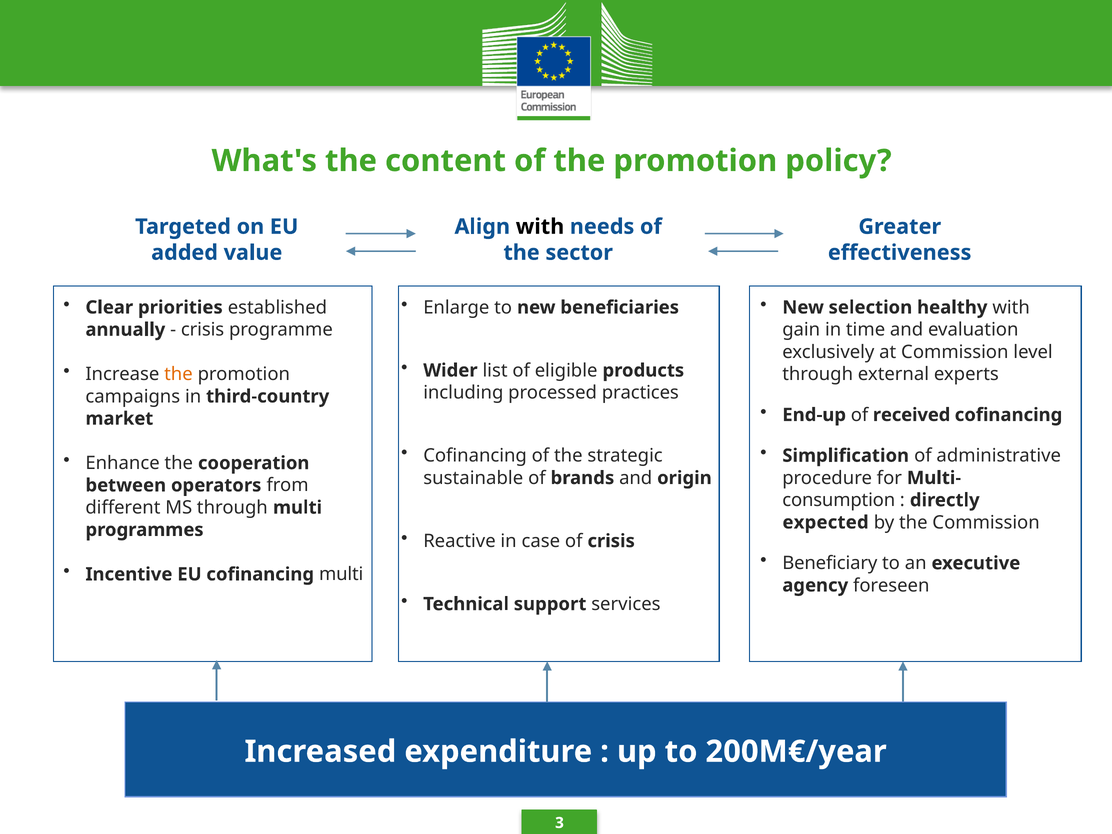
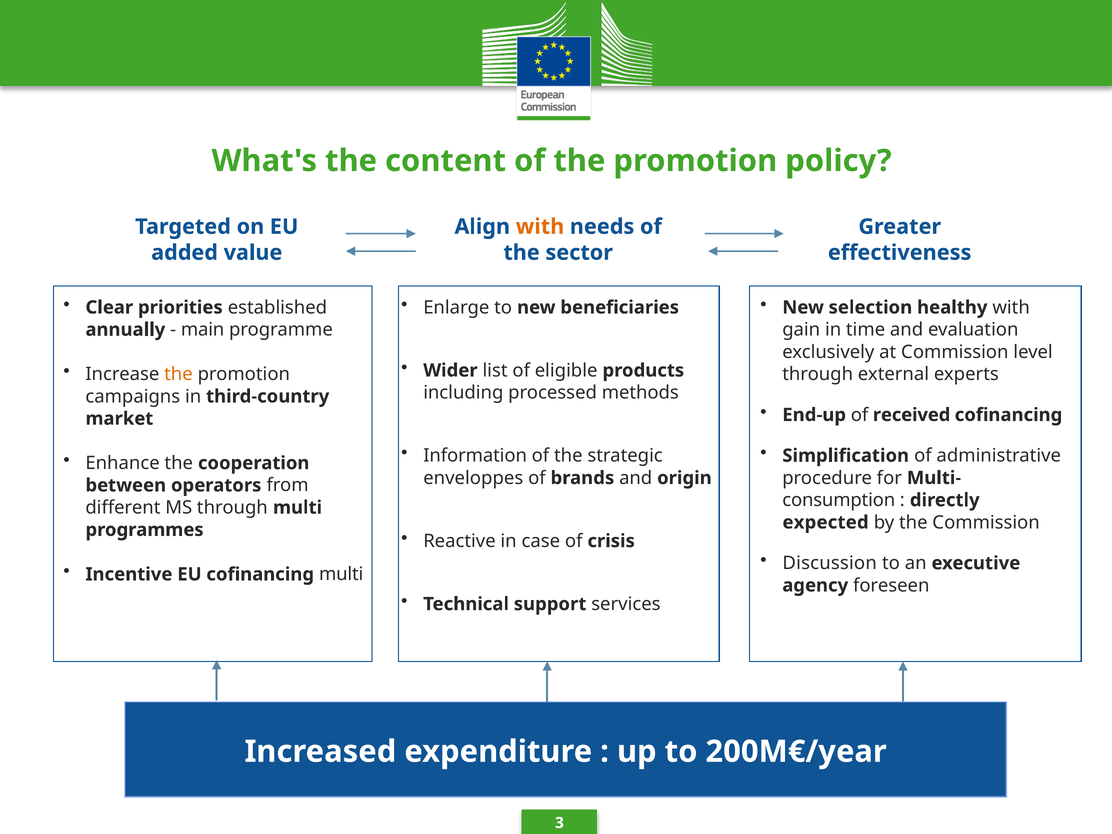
with colour: black -> orange (540, 227)
crisis: crisis -> main (203, 330)
practices: practices -> methods (640, 393)
Cofinancing: Cofinancing -> Information (475, 456)
sustainable: sustainable -> enveloppes (473, 478)
Beneficiary: Beneficiary -> Discussion (830, 563)
